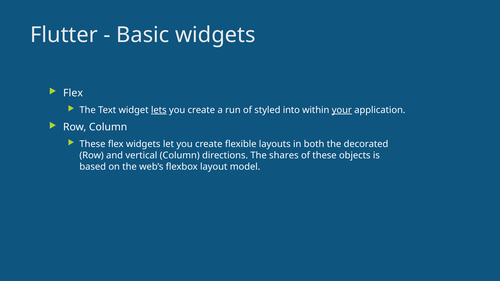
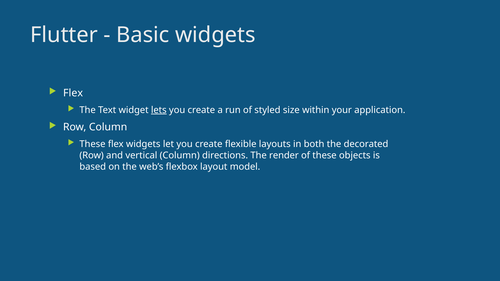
into: into -> size (291, 110)
your underline: present -> none (342, 110)
shares: shares -> render (284, 156)
